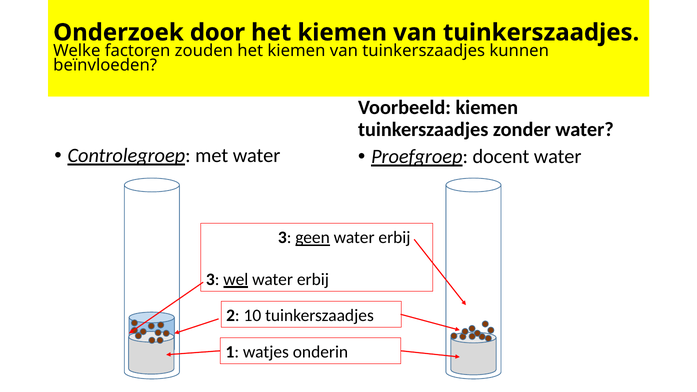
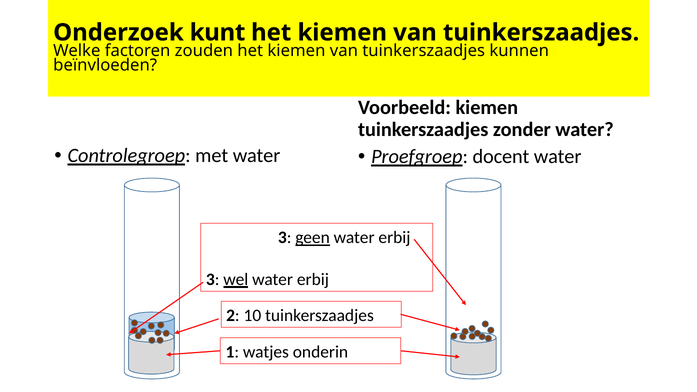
door: door -> kunt (217, 33)
